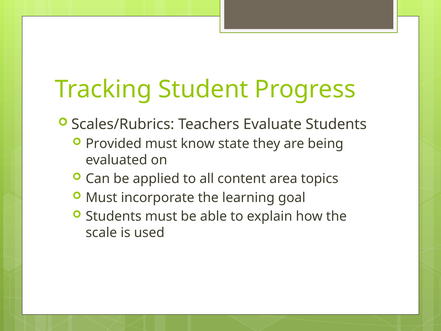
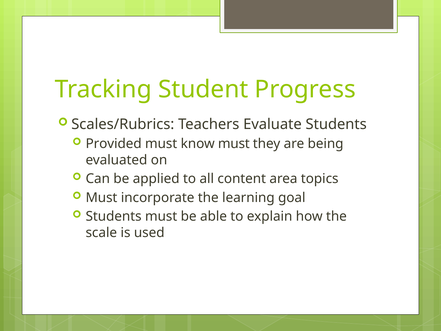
know state: state -> must (234, 144)
